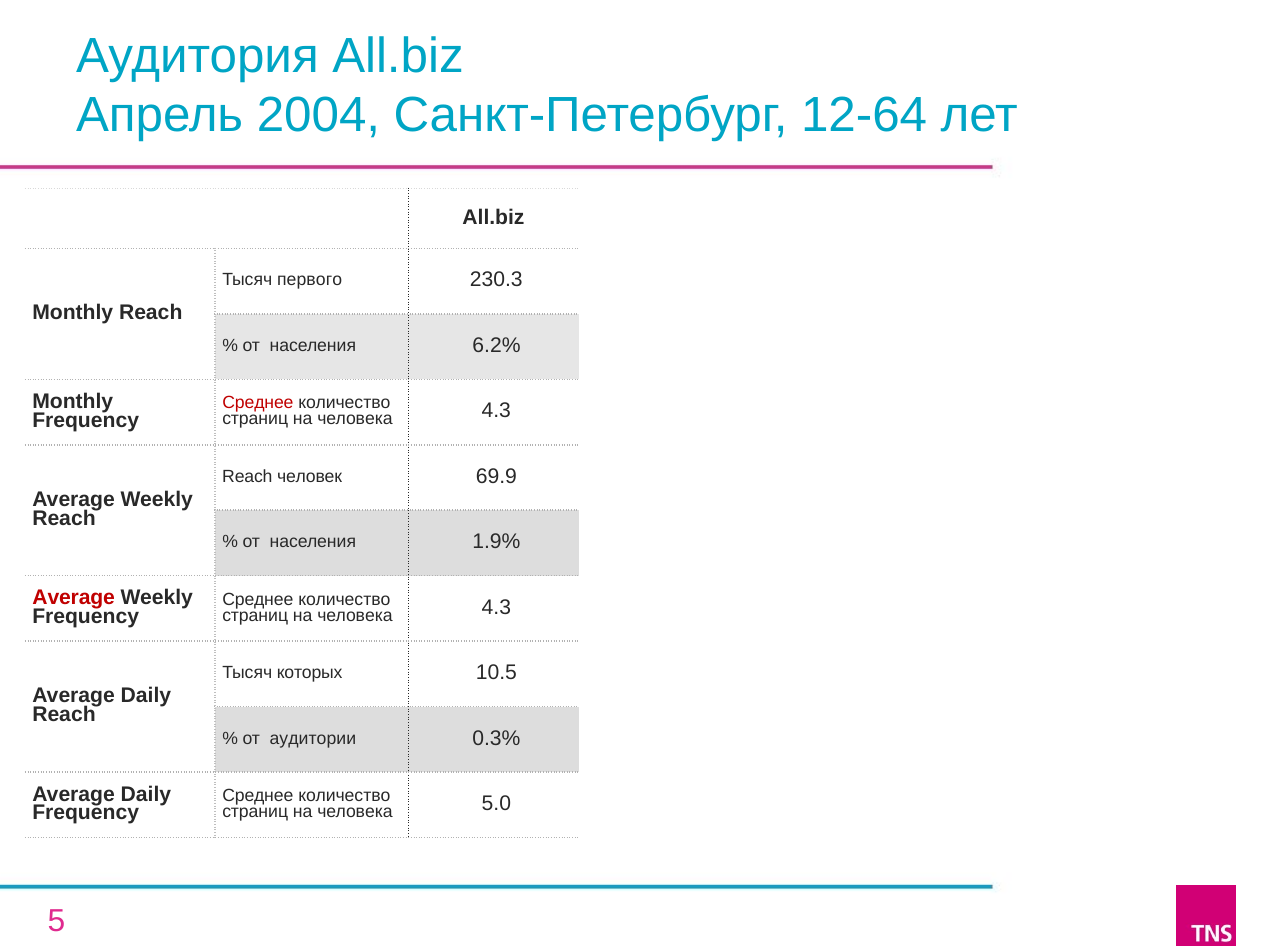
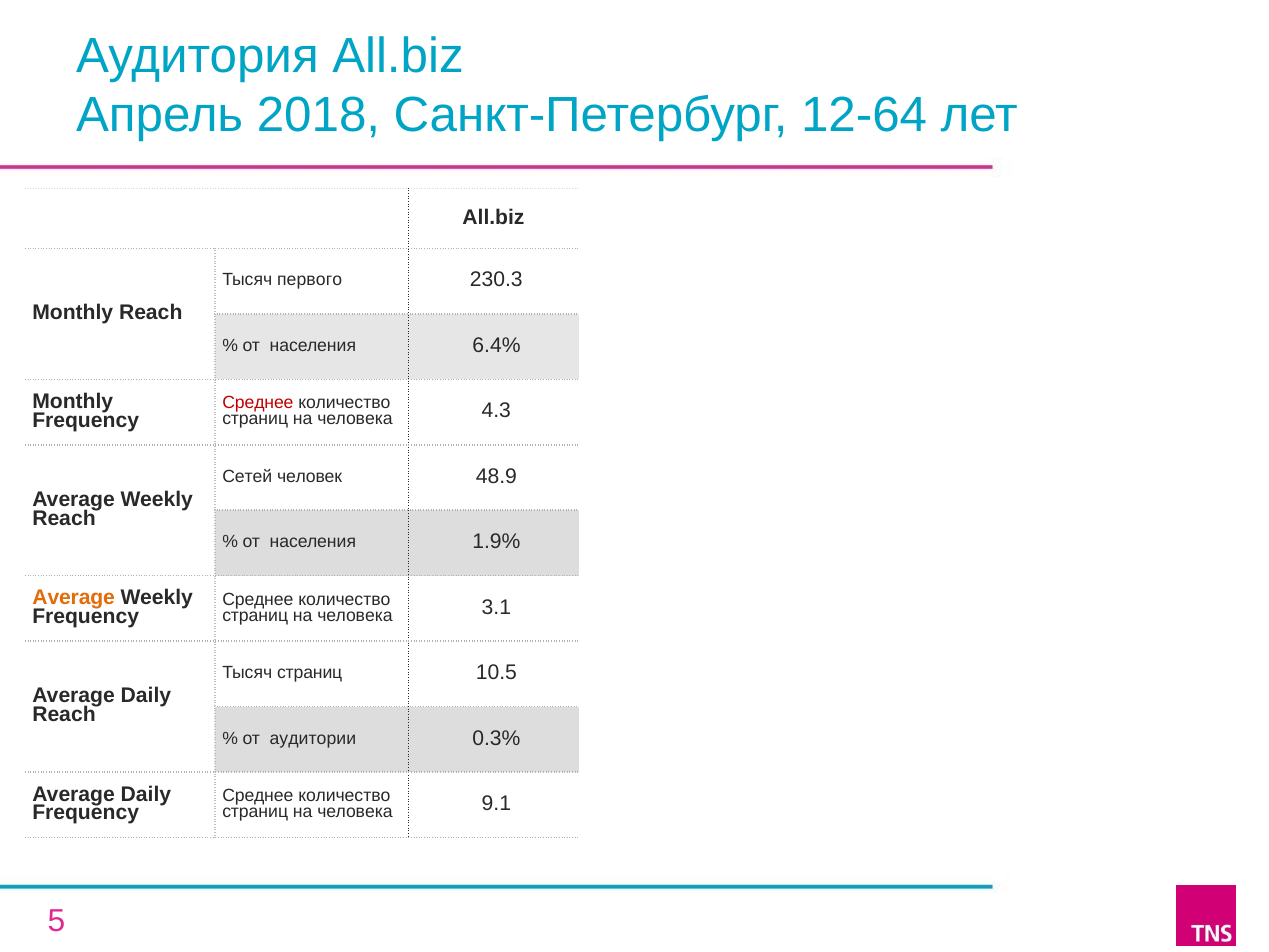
2004: 2004 -> 2018 (318, 116)
6.2%: 6.2% -> 6.4% (496, 345)
Reach: Reach -> Сетей (247, 476)
69.9: 69.9 -> 48.9 (496, 476)
Average colour: red -> orange (74, 597)
4.3: 4.3 -> 3.1 (496, 607)
Тысяч которых: которых -> страниц (310, 673)
5.0: 5.0 -> 9.1 (496, 803)
